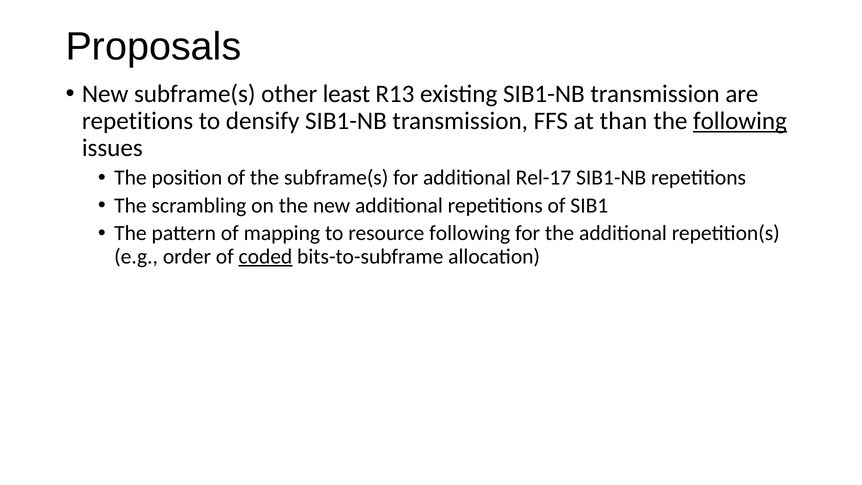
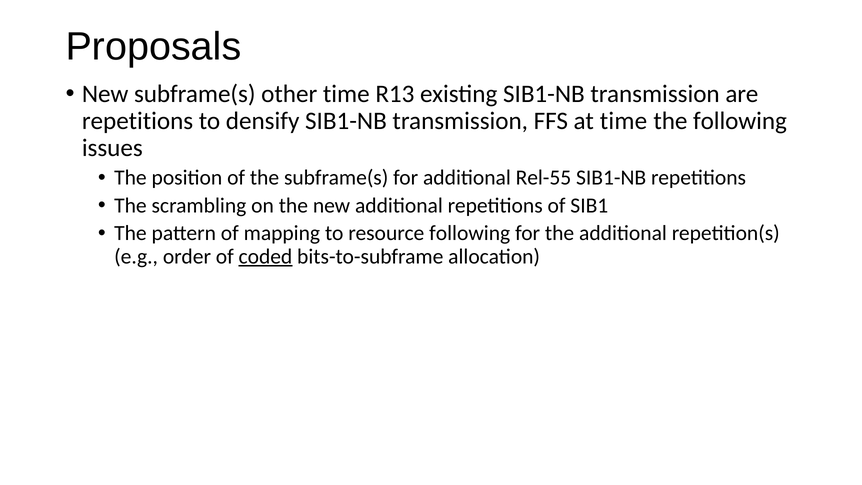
other least: least -> time (346, 94)
at than: than -> time (624, 121)
following underline: present -> none (740, 121)
Rel-17: Rel-17 -> Rel-55 (543, 178)
